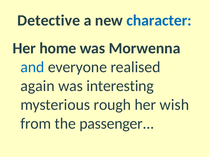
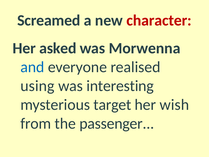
Detective: Detective -> Screamed (49, 20)
character colour: blue -> red (159, 20)
home: home -> asked (58, 48)
again: again -> using (37, 86)
rough: rough -> target (112, 105)
